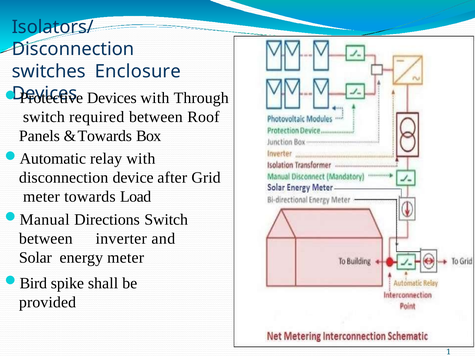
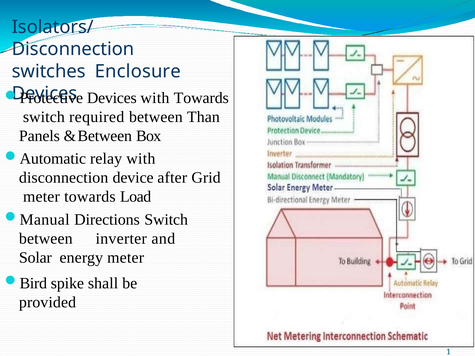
with Through: Through -> Towards (201, 98)
Roof: Roof -> Than (203, 117)
Towards: Towards -> Between (105, 136)
